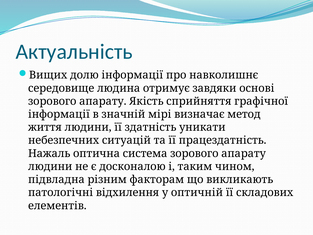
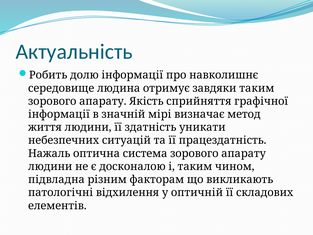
Вищих: Вищих -> Робить (48, 75)
завдяки основі: основі -> таким (257, 88)
